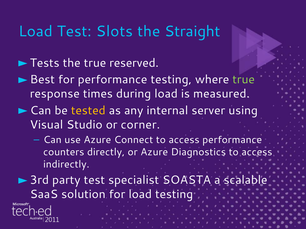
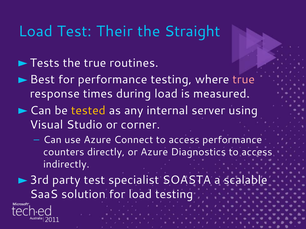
Slots: Slots -> Their (114, 31)
reserved: reserved -> routines (134, 63)
true colour: light green -> pink (244, 80)
